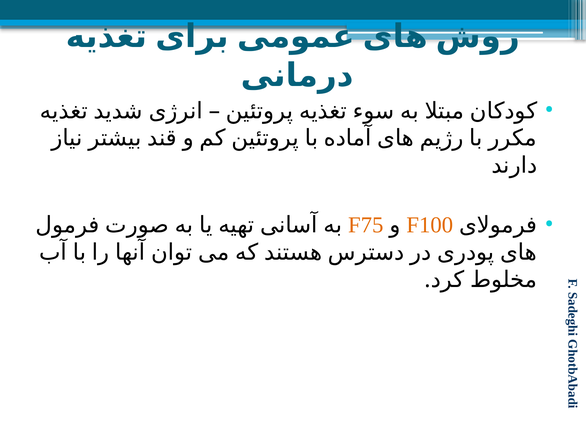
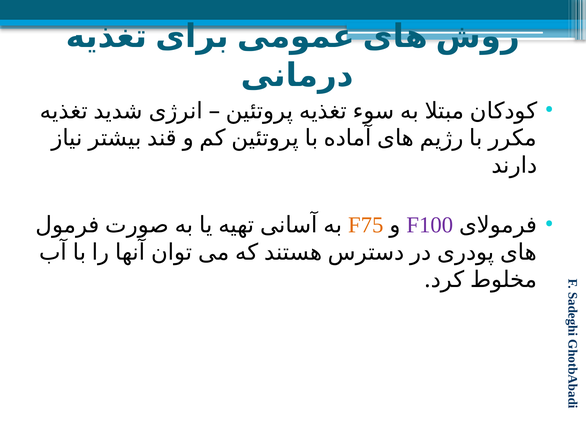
F100 colour: orange -> purple (430, 225)
